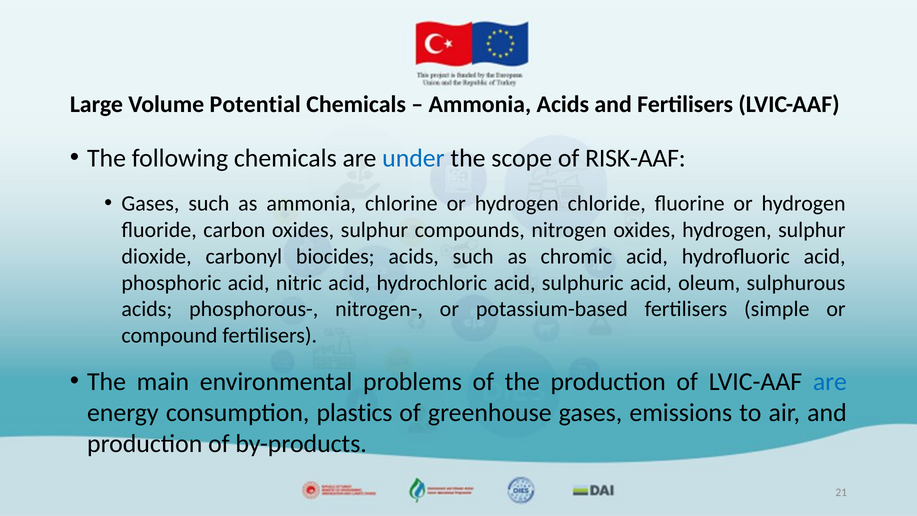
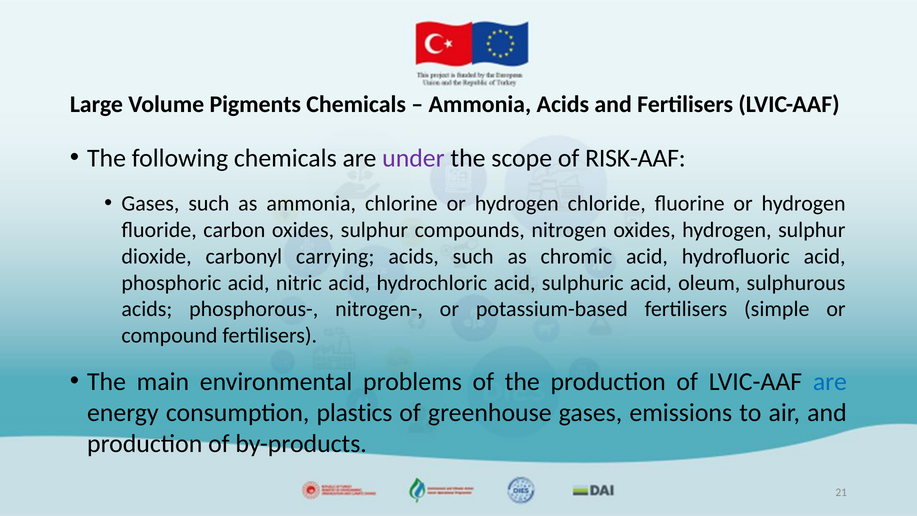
Potential: Potential -> Pigments (255, 104)
under colour: blue -> purple (413, 158)
biocides: biocides -> carrying (335, 256)
